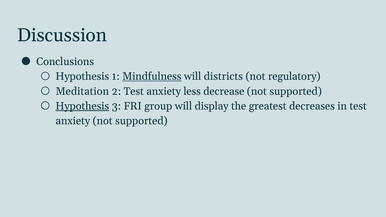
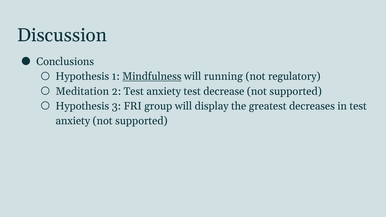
districts: districts -> running (223, 76)
anxiety less: less -> test (192, 91)
Hypothesis underline: present -> none (82, 106)
